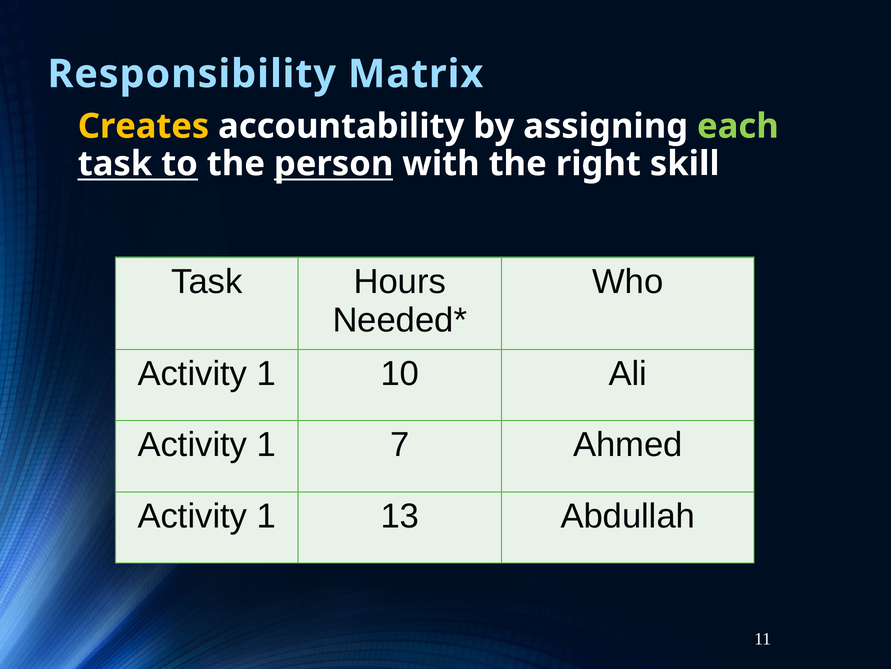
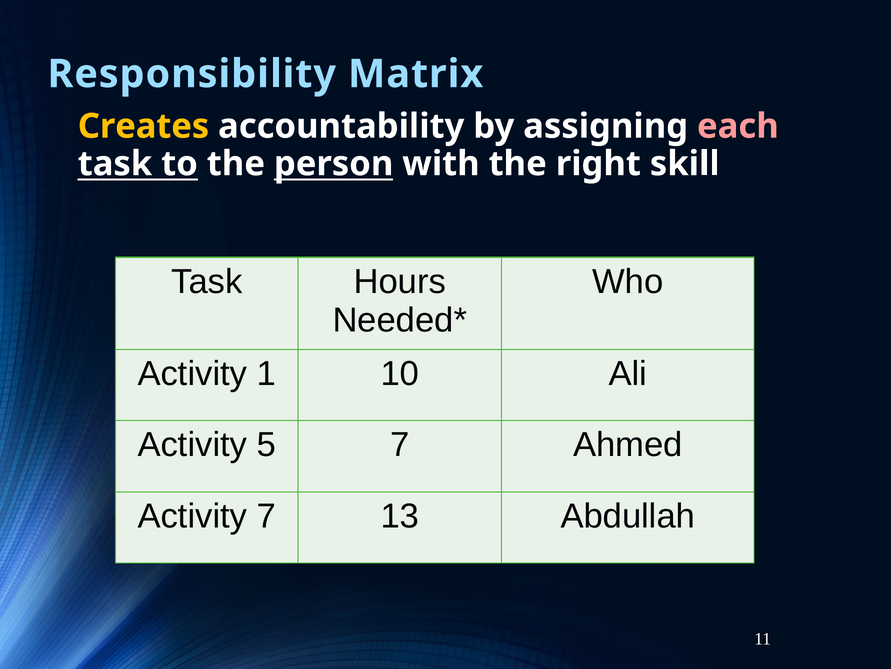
each colour: light green -> pink (738, 126)
1: 1 -> 5 (266, 444)
1: 1 -> 7 (266, 516)
